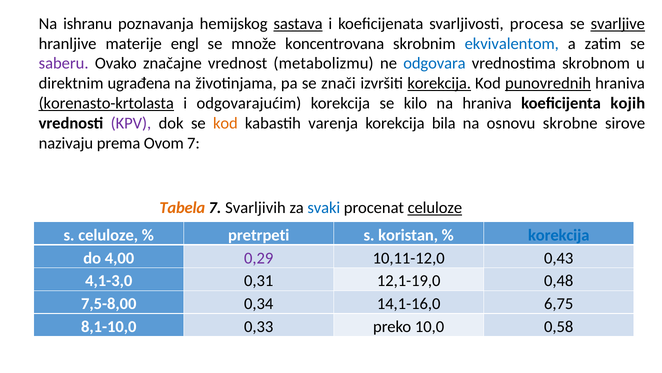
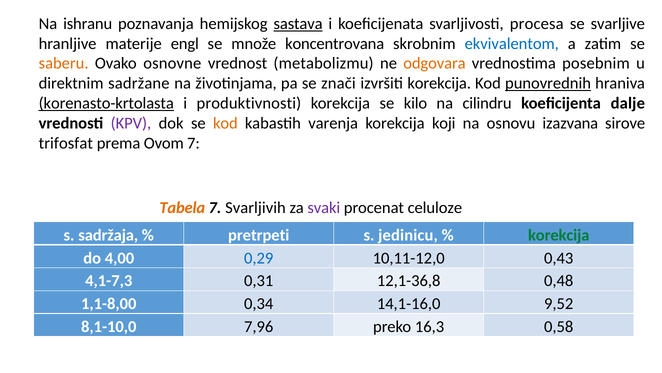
svarljive underline: present -> none (618, 24)
saberu colour: purple -> orange (64, 63)
značajne: značajne -> osnovne (172, 63)
odgovara colour: blue -> orange (434, 63)
skrobnom: skrobnom -> posebnim (596, 63)
ugrađena: ugrađena -> sadržane (139, 83)
korekcija underline: present -> none (439, 83)
odgovarajućim: odgovarajućim -> produktivnosti (249, 103)
na hraniva: hraniva -> cilindru (487, 103)
kojih: kojih -> dalje (628, 103)
bila: bila -> koji (444, 123)
skrobne: skrobne -> izazvana (570, 123)
nazivaju: nazivaju -> trifosfat (66, 143)
svaki colour: blue -> purple (324, 207)
celuloze underline: present -> none (435, 207)
s celuloze: celuloze -> sadržaja (108, 235)
koristan: koristan -> jedinicu (408, 235)
korekcija colour: blue -> green (559, 235)
0,29 colour: purple -> blue (259, 258)
4,1-3,0: 4,1-3,0 -> 4,1-7,3 (109, 281)
12,1-19,0: 12,1-19,0 -> 12,1-36,8 (409, 281)
7,5-8,00: 7,5-8,00 -> 1,1-8,00 (109, 303)
6,75: 6,75 -> 9,52 (559, 303)
0,33: 0,33 -> 7,96 (259, 326)
10,0: 10,0 -> 16,3 (430, 326)
